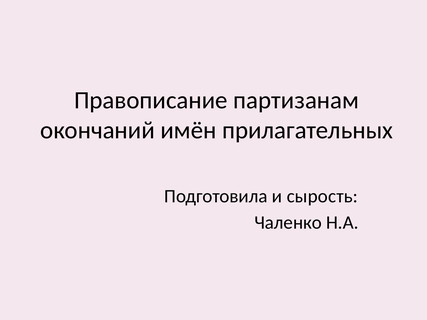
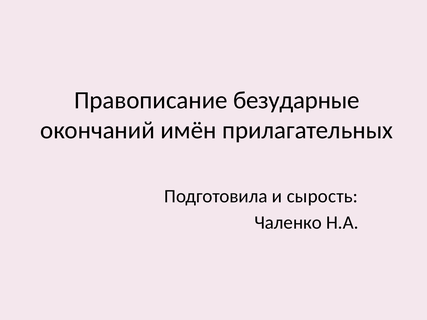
партизанам: партизанам -> безударные (296, 101)
